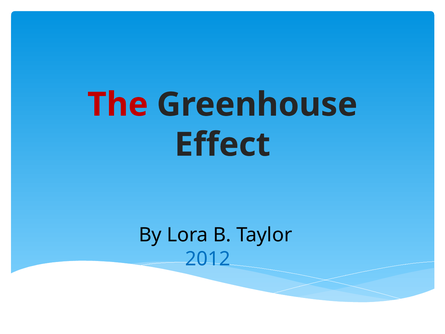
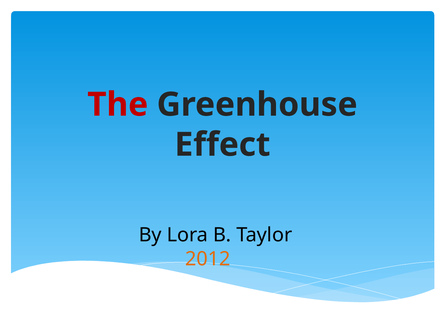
2012 colour: blue -> orange (208, 259)
